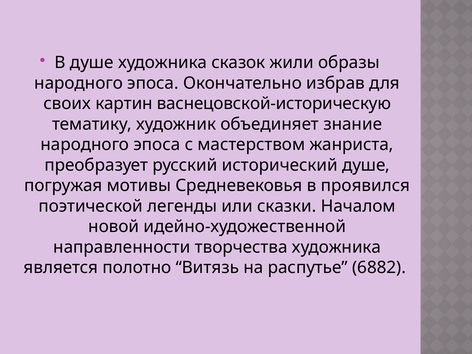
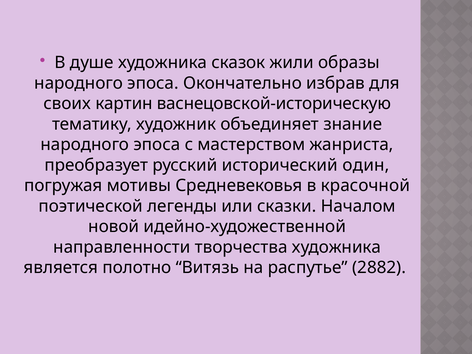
исторический душе: душе -> один (366, 165)
проявился: проявился -> красочной (365, 186)
6882: 6882 -> 2882 (379, 268)
